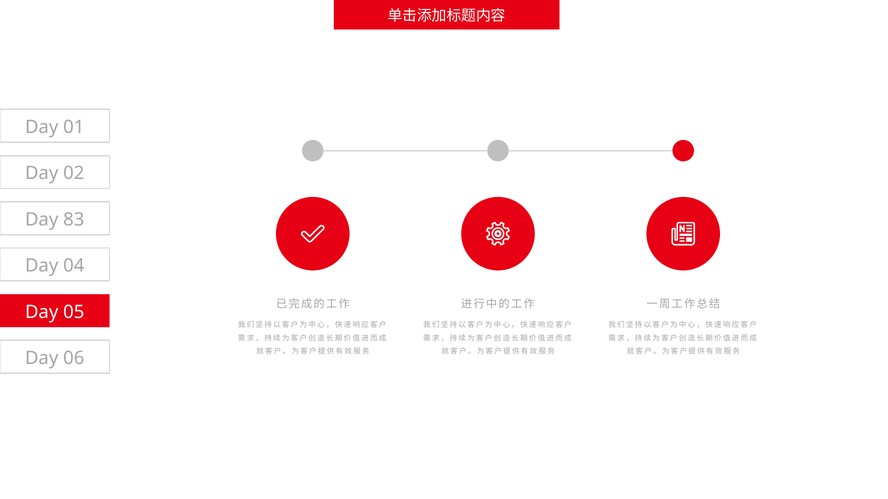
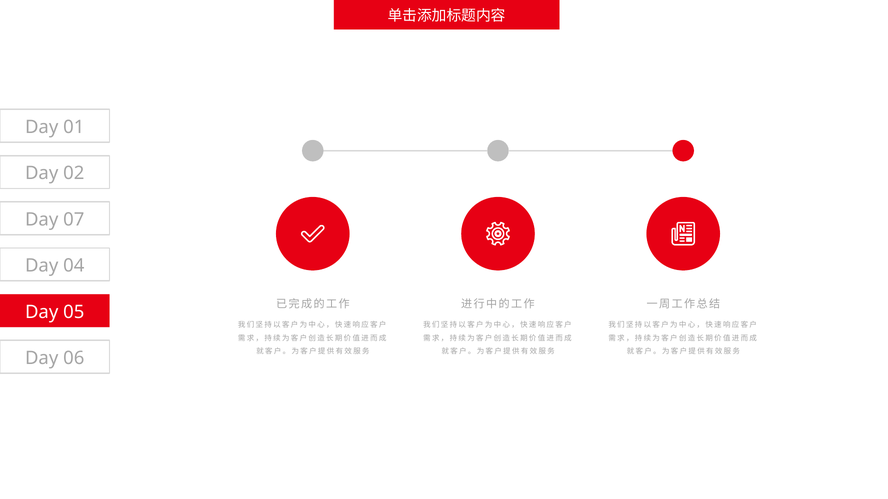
83: 83 -> 07 (74, 220)
